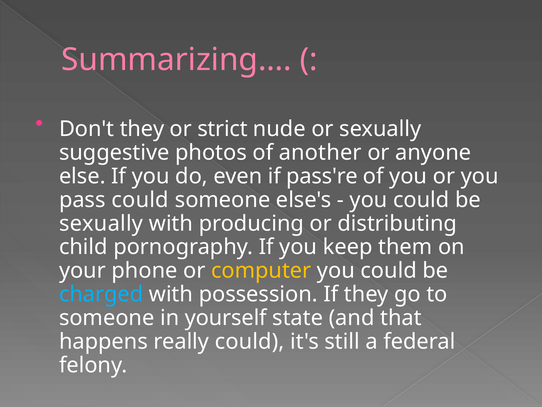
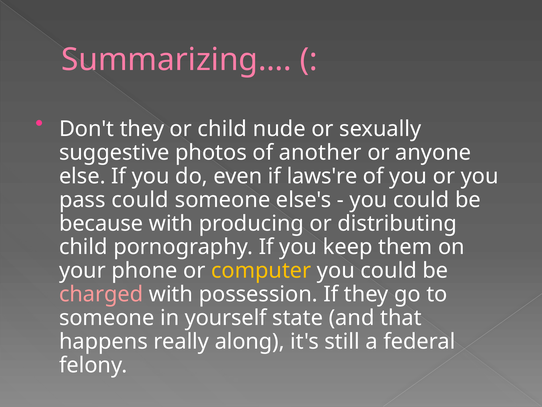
or strict: strict -> child (222, 129)
pass're: pass're -> laws're (322, 176)
sexually: sexually -> because (101, 223)
charged colour: light blue -> pink (101, 294)
really could: could -> along (250, 341)
